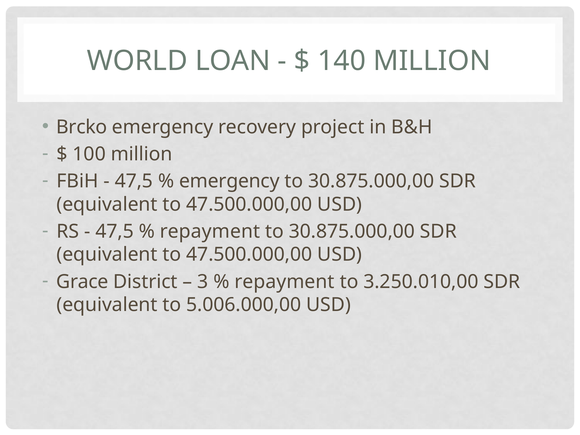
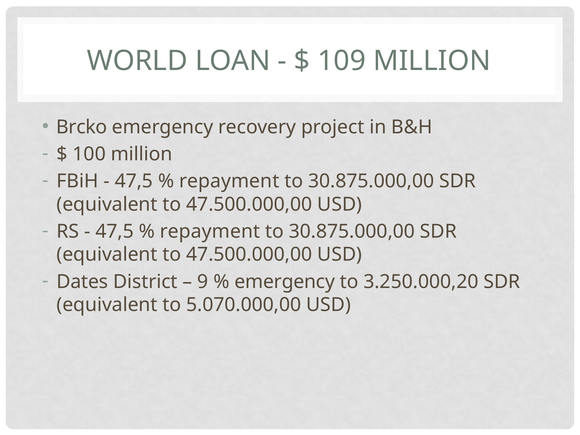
140: 140 -> 109 (342, 61)
emergency: emergency -> repayment (229, 181)
Grace: Grace -> Dates (82, 282)
3: 3 -> 9 (203, 282)
repayment: repayment -> emergency (285, 282)
3.250.010,00: 3.250.010,00 -> 3.250.000,20 (421, 282)
5.006.000,00: 5.006.000,00 -> 5.070.000,00 (244, 305)
